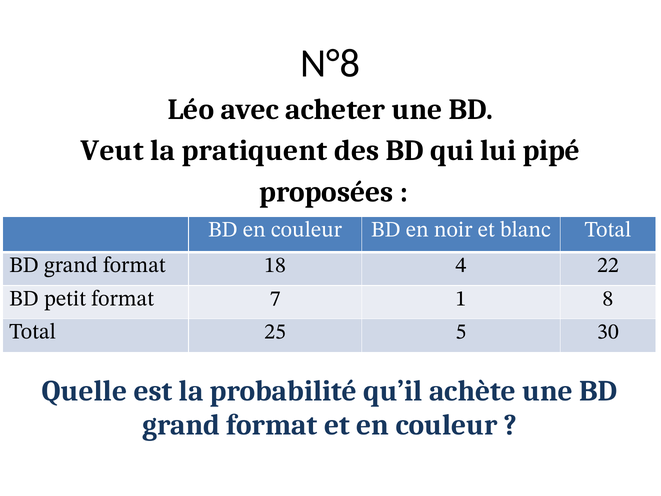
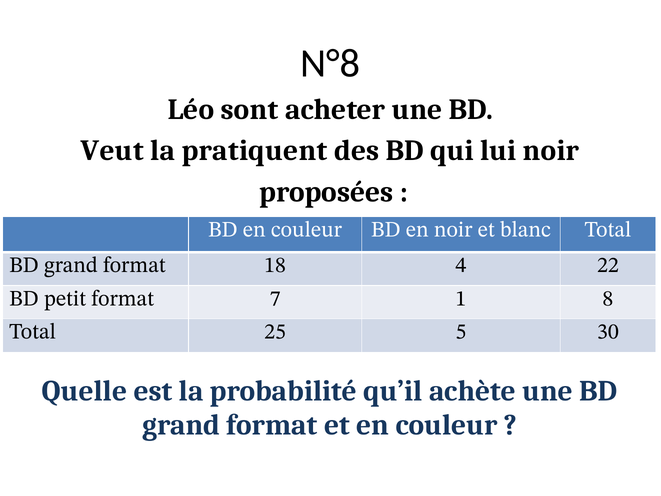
avec: avec -> sont (249, 110)
lui pipé: pipé -> noir (551, 151)
